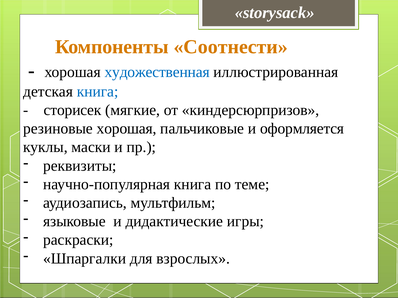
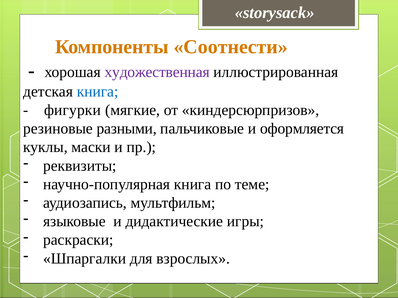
художественная colour: blue -> purple (157, 72)
сторисек: сторисек -> фигурки (72, 110)
резиновые хорошая: хорошая -> разными (127, 129)
